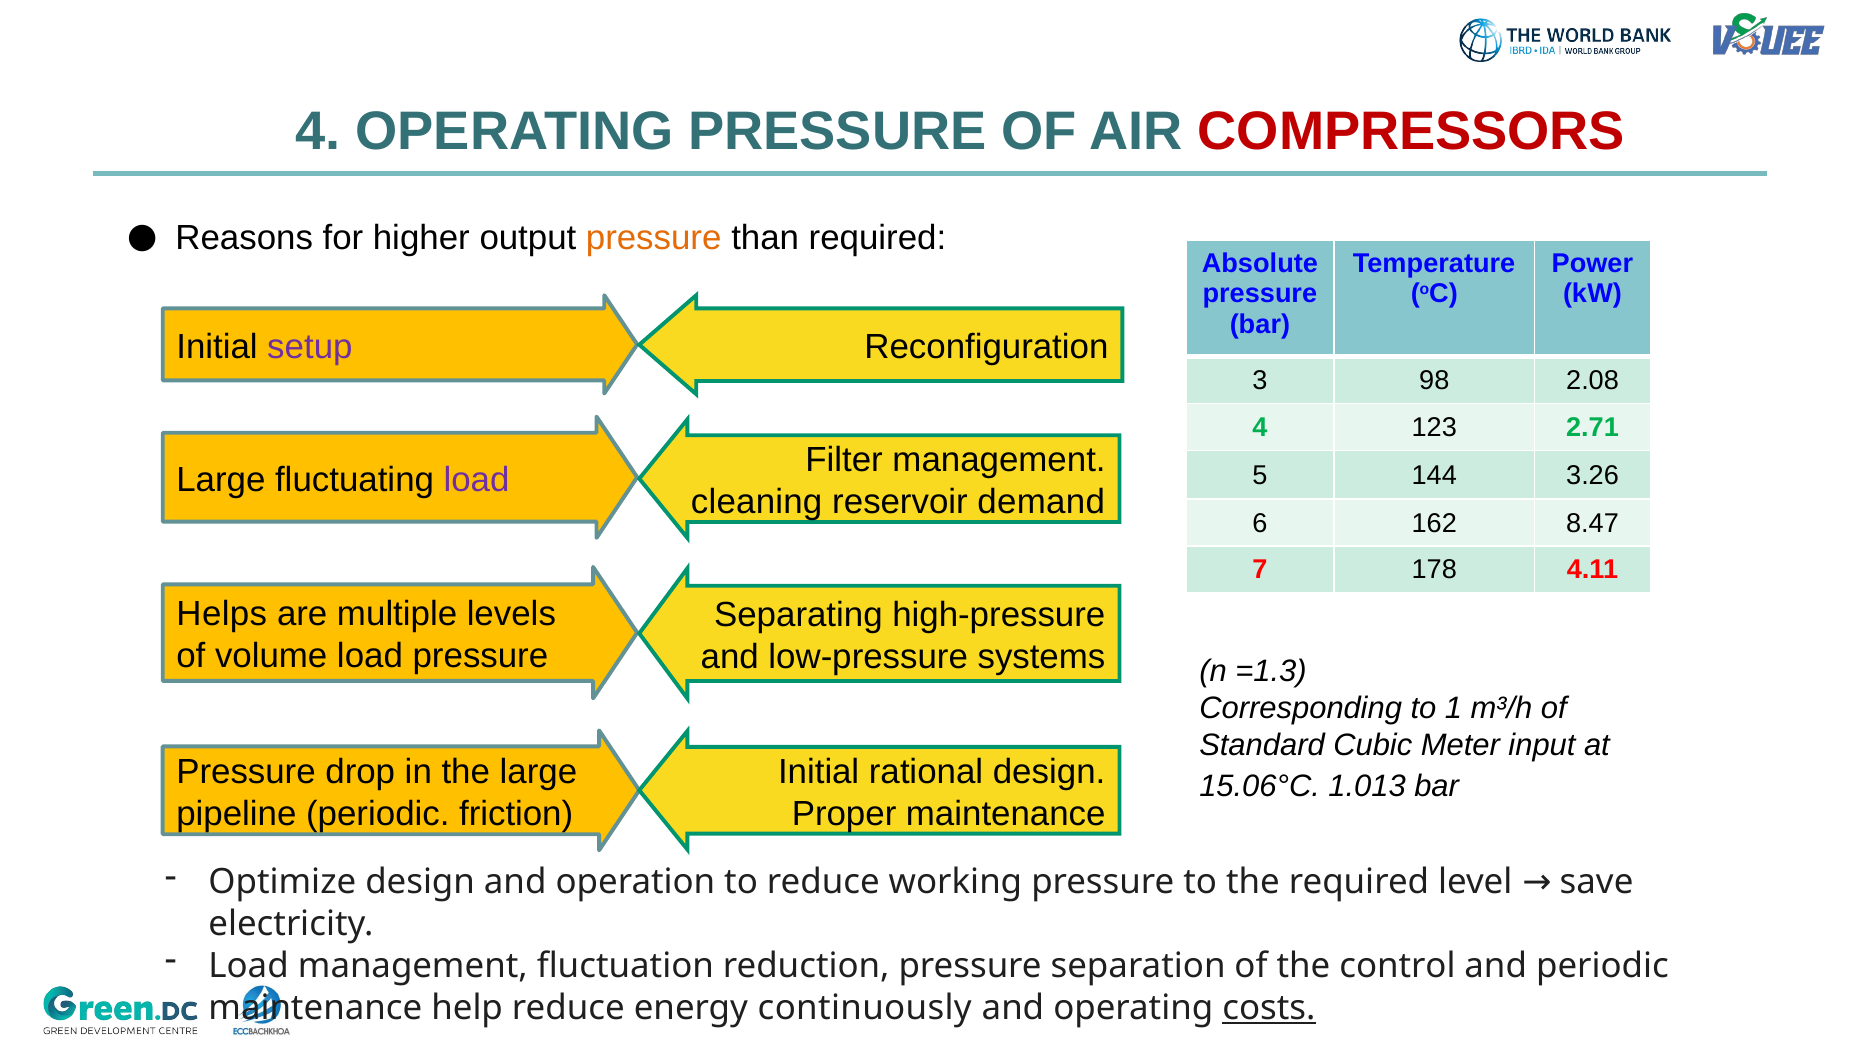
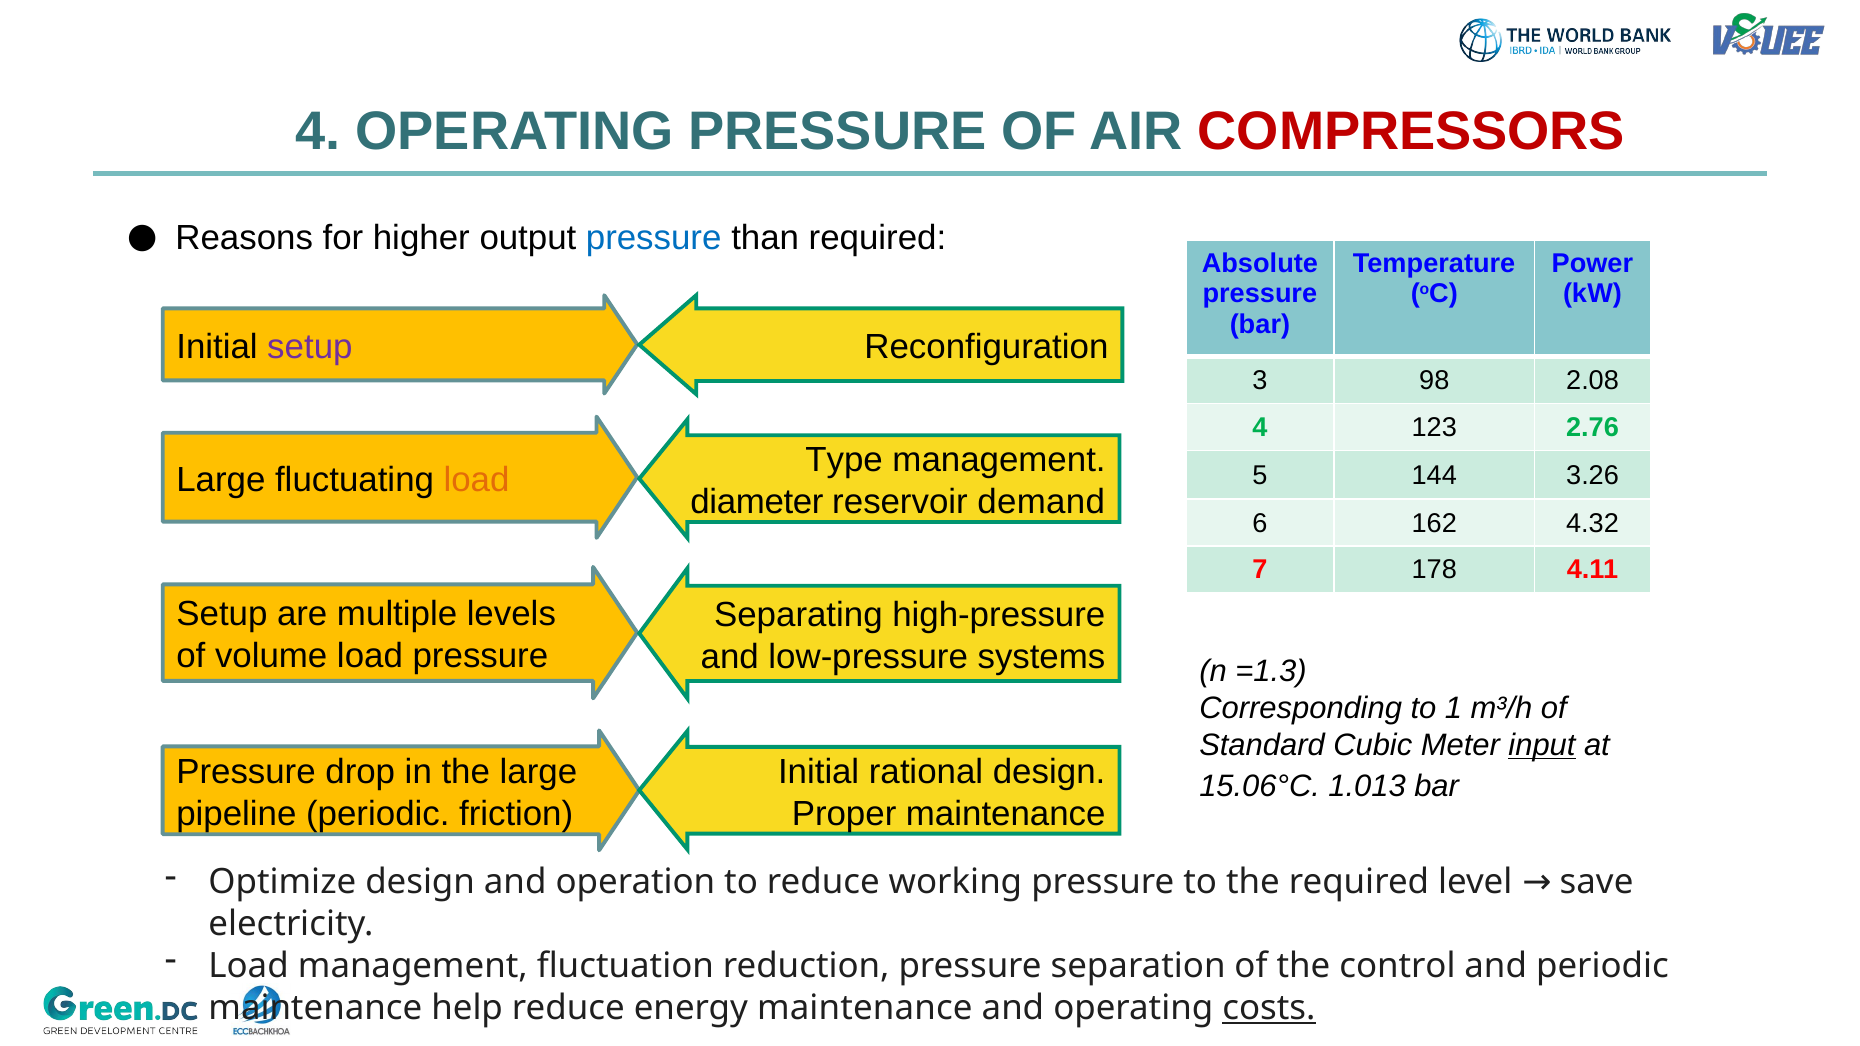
pressure colour: orange -> blue (654, 238)
2.71: 2.71 -> 2.76 (1593, 428)
Filter: Filter -> Type (844, 460)
load colour: purple -> orange (477, 480)
cleaning: cleaning -> diameter (757, 502)
8.47: 8.47 -> 4.32 (1593, 523)
Helps: Helps -> Setup (222, 614)
input underline: none -> present (1542, 745)
energy continuously: continuously -> maintenance (865, 1008)
